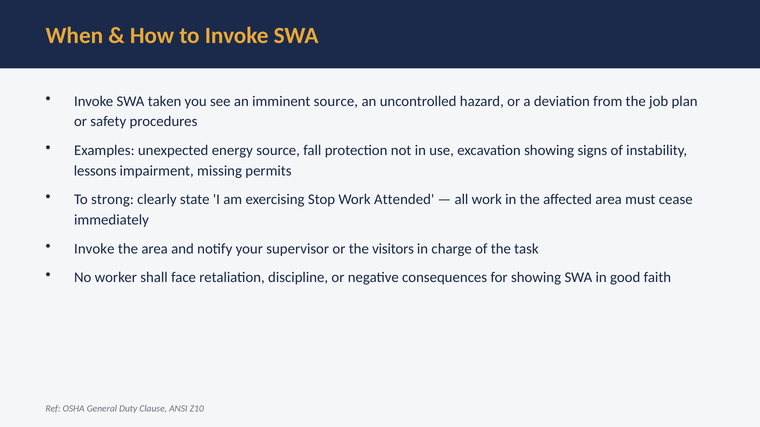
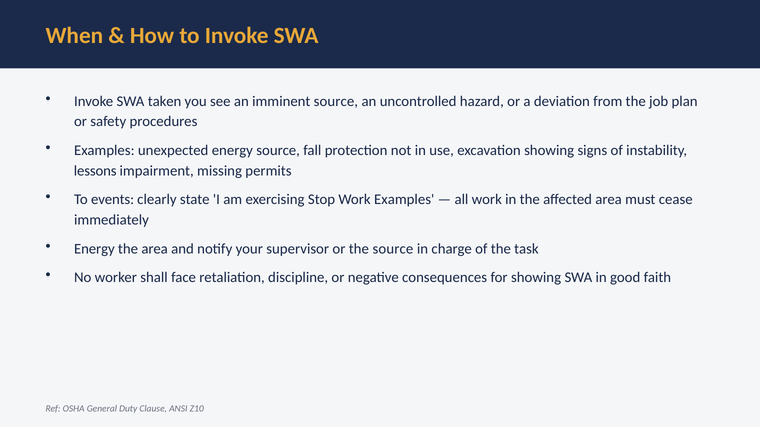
strong: strong -> events (113, 200)
Work Attended: Attended -> Examples (404, 200)
Invoke: Invoke -> Energy (94, 249)
the visitors: visitors -> source (393, 249)
